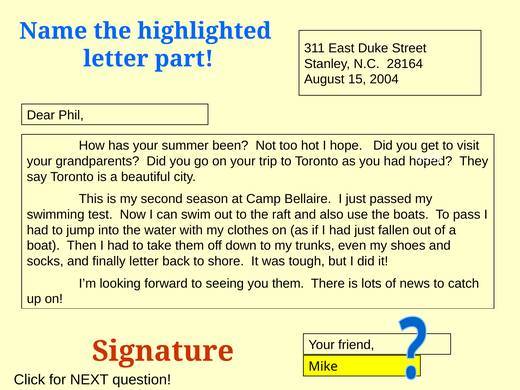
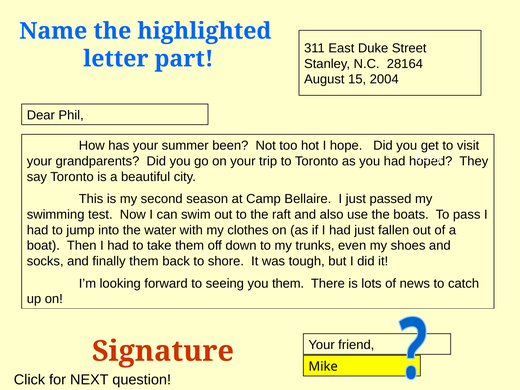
finally letter: letter -> them (144, 261)
